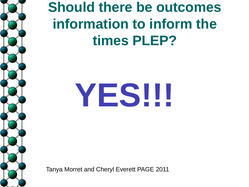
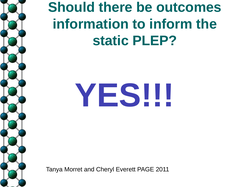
times: times -> static (111, 41)
